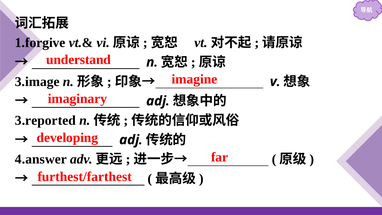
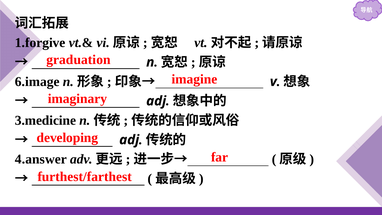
understand: understand -> graduation (78, 60)
3.image: 3.image -> 6.image (37, 81)
3.reported: 3.reported -> 3.medicine (46, 120)
